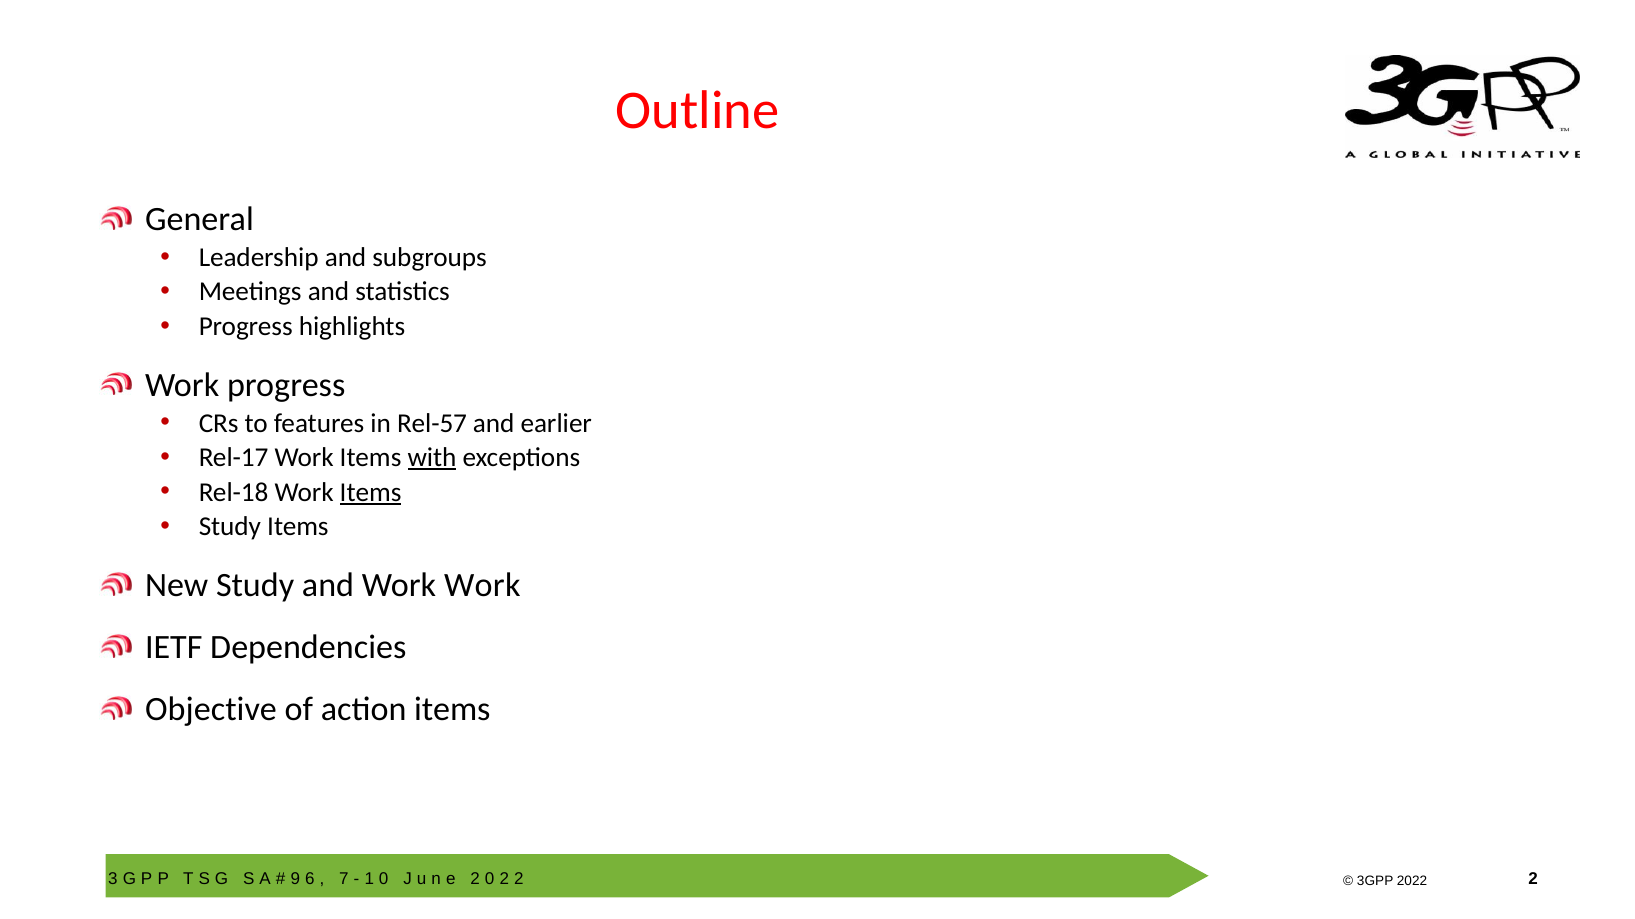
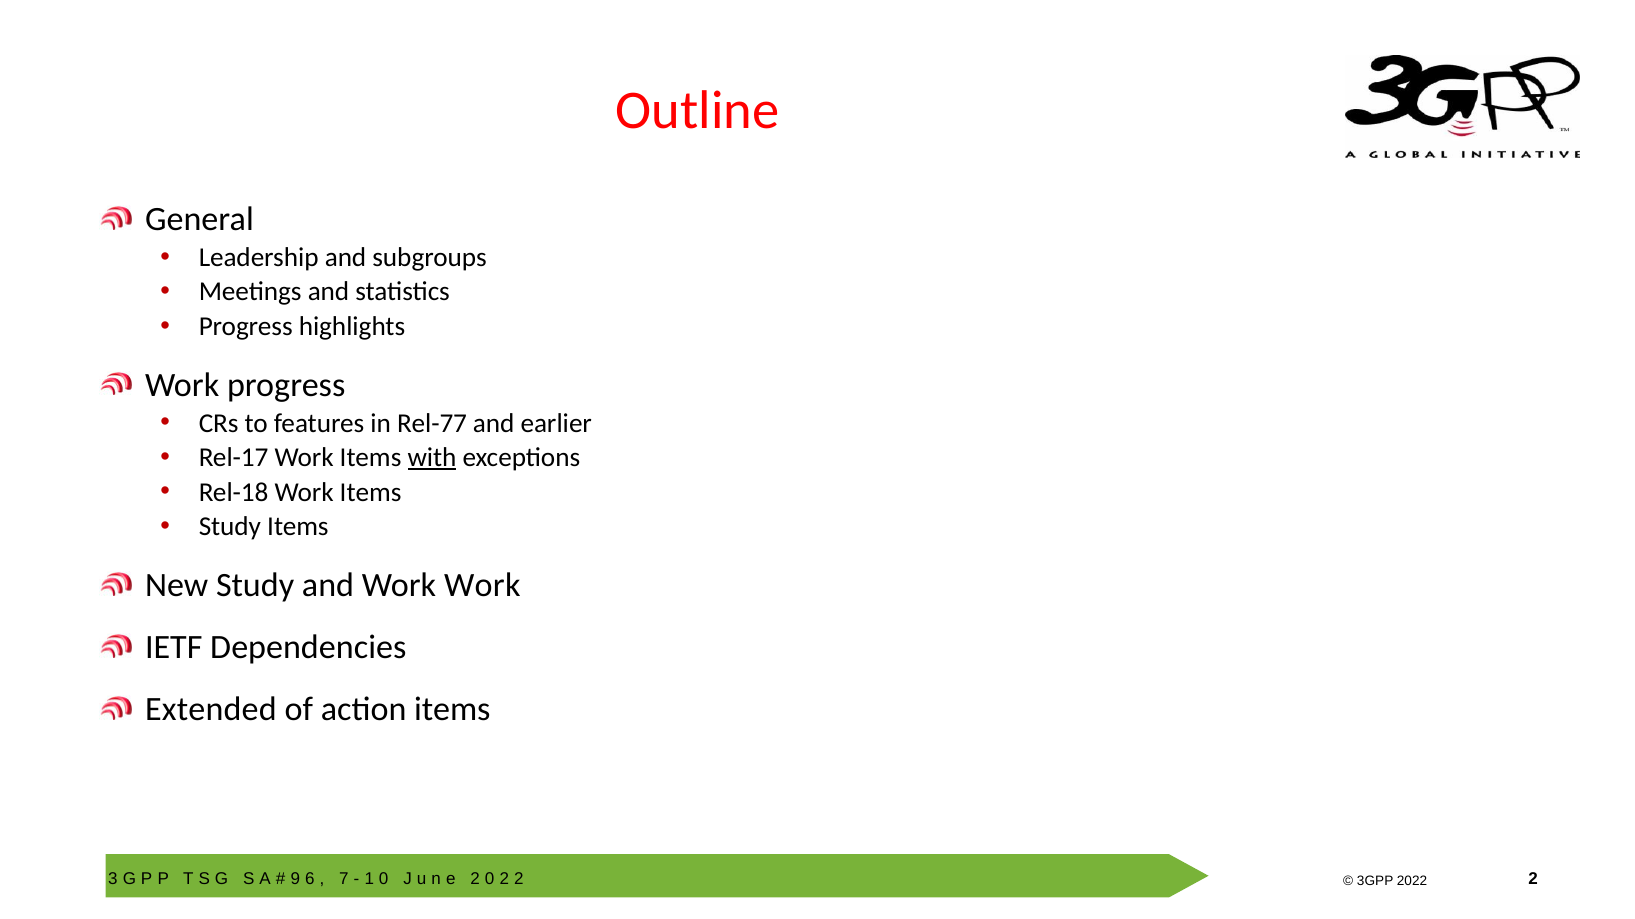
Rel-57: Rel-57 -> Rel-77 (432, 423)
Items underline: present -> none (371, 492)
Objective: Objective -> Extended (211, 710)
